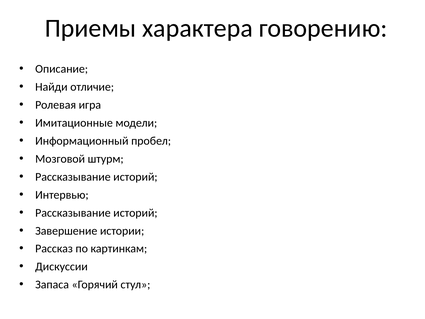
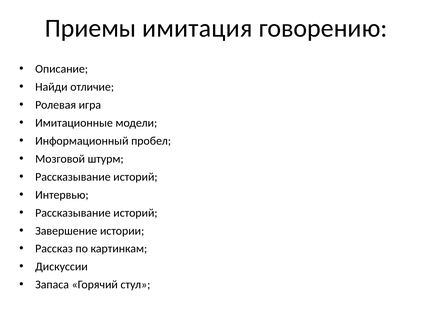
характера: характера -> имитация (197, 28)
